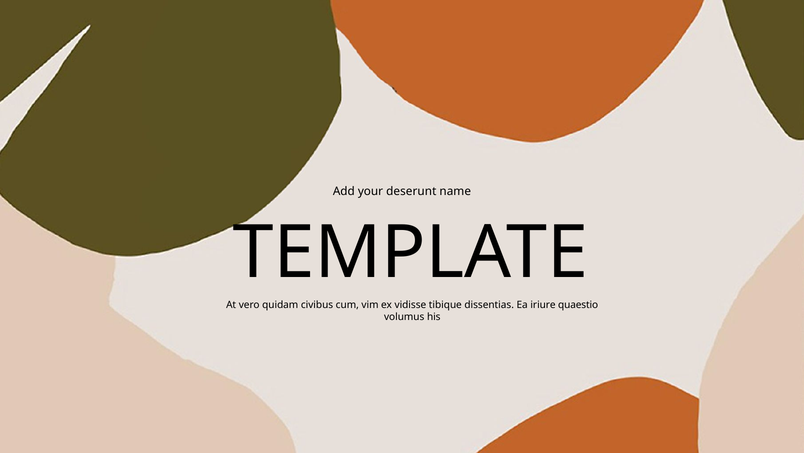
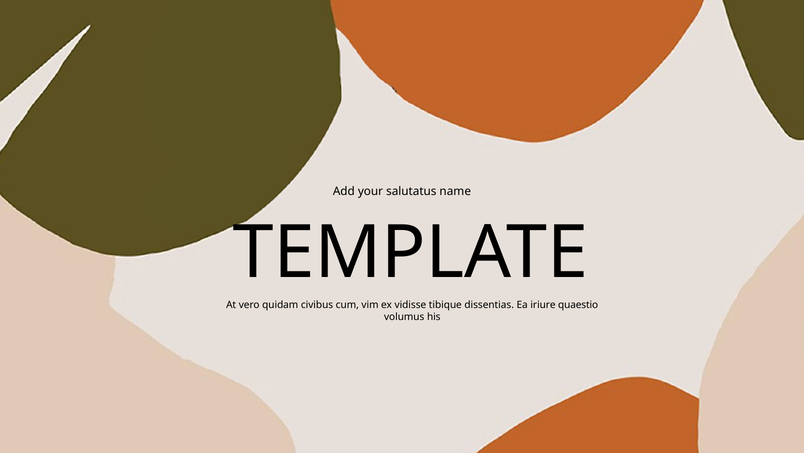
deserunt: deserunt -> salutatus (411, 191)
